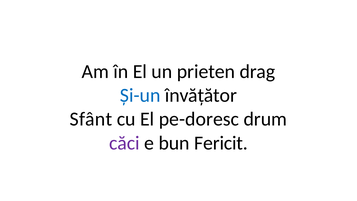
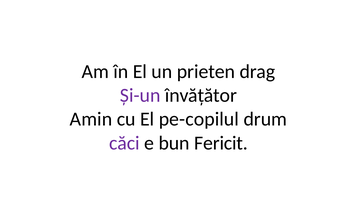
Și-un colour: blue -> purple (140, 95)
Sfânt: Sfânt -> Amin (91, 119)
pe-doresc: pe-doresc -> pe-copilul (199, 119)
